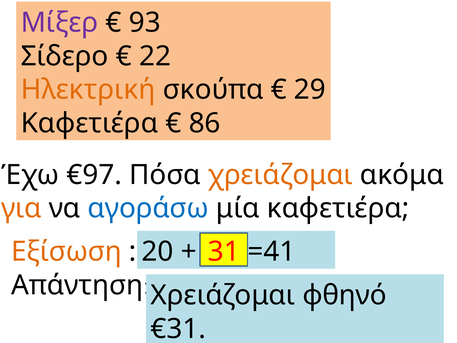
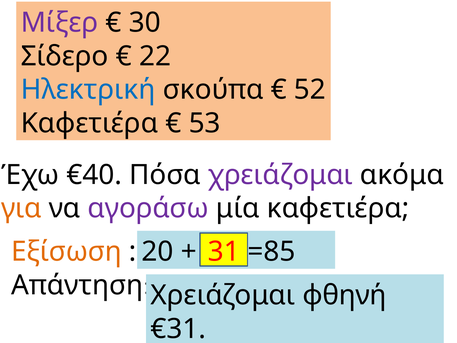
93: 93 -> 30 (145, 23)
Ηλεκτρική colour: orange -> blue (88, 90)
29: 29 -> 52 (310, 90)
86: 86 -> 53 (205, 123)
€97: €97 -> €40 (94, 175)
χρειάζομαι colour: orange -> purple (280, 175)
αγοράσω colour: blue -> purple (148, 208)
=41: =41 -> =85 (272, 252)
φθηνό: φθηνό -> φθηνή (345, 295)
